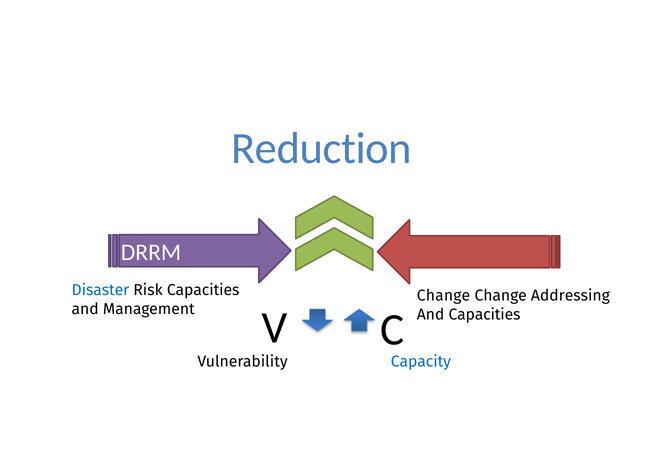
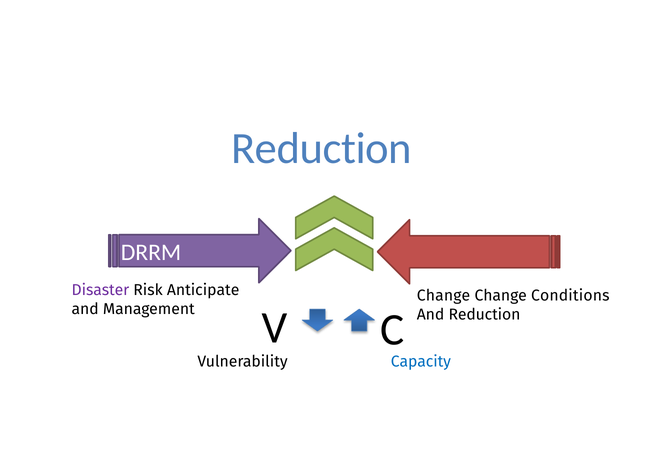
Disaster colour: blue -> purple (100, 290)
Risk Capacities: Capacities -> Anticipate (203, 290)
Addressing: Addressing -> Conditions (570, 295)
And Capacities: Capacities -> Reduction (484, 314)
